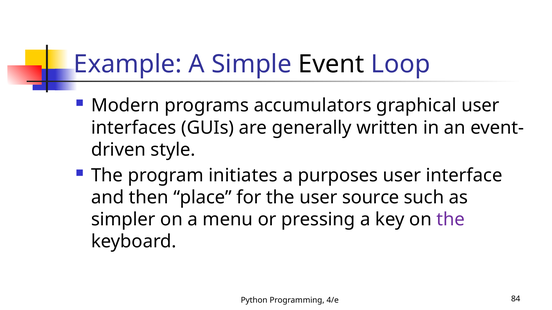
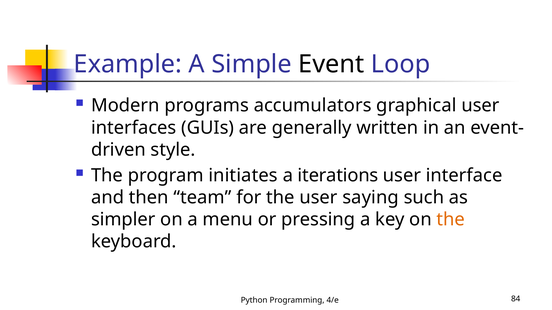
purposes: purposes -> iterations (338, 176)
place: place -> team (202, 198)
source: source -> saying (371, 198)
the colour: purple -> orange (451, 220)
